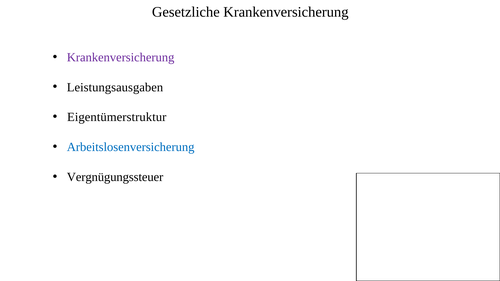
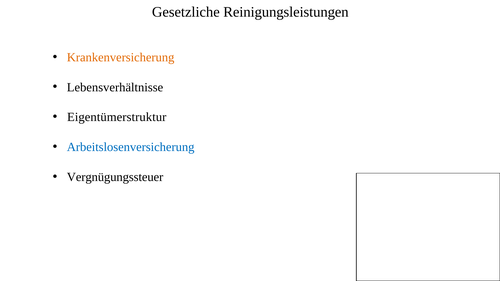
Gesetzliche Krankenversicherung: Krankenversicherung -> Reinigungsleistungen (286, 12)
Krankenversicherung colour: purple -> orange (121, 57)
Leistungsausgaben: Leistungsausgaben -> Lebensverhältnisse (115, 87)
